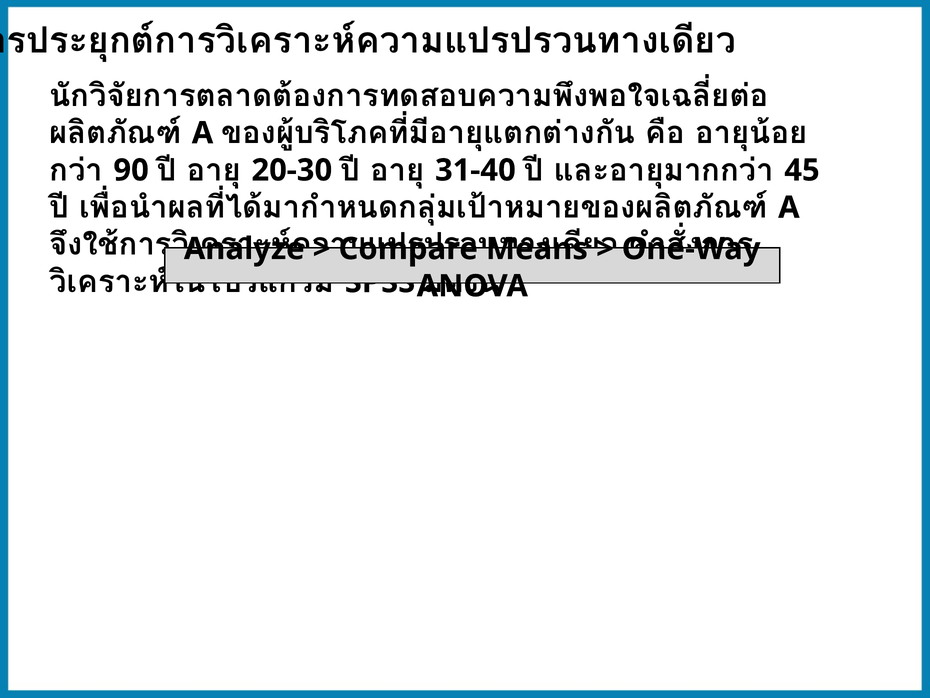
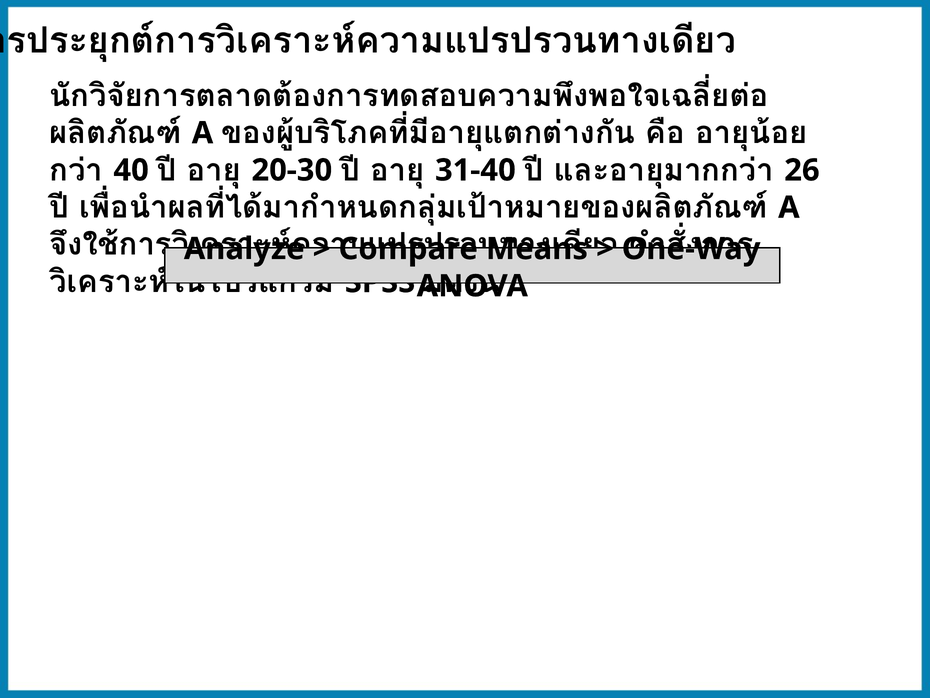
90: 90 -> 40 (131, 170)
45: 45 -> 26 (802, 170)
